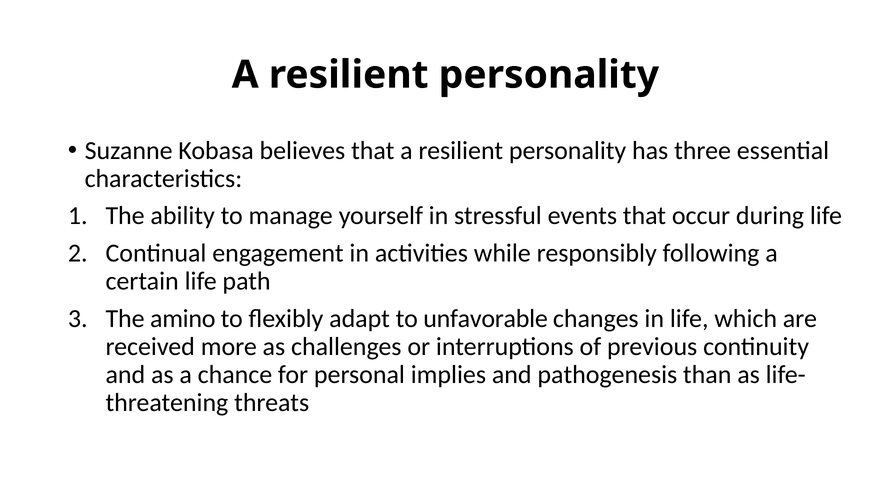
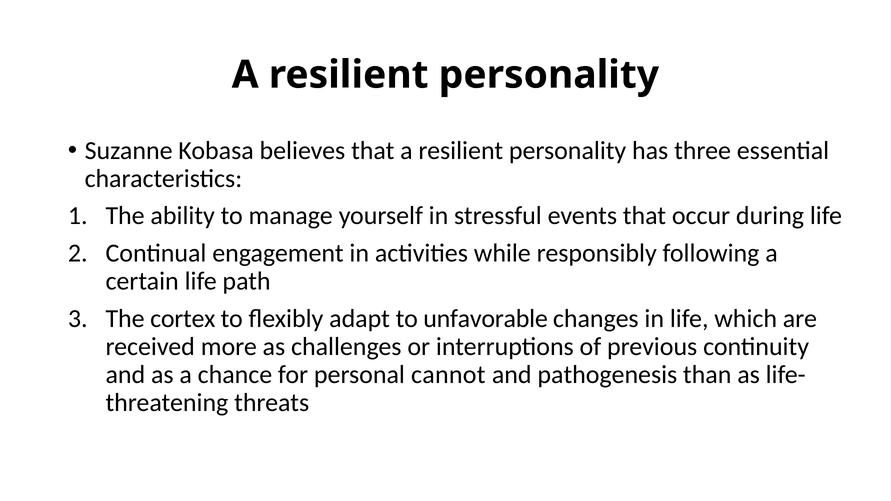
amino: amino -> cortex (183, 319)
implies: implies -> cannot (448, 375)
